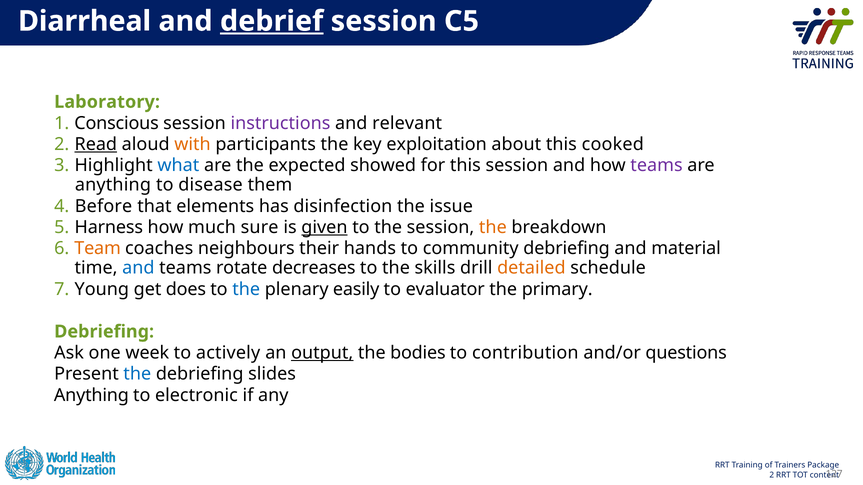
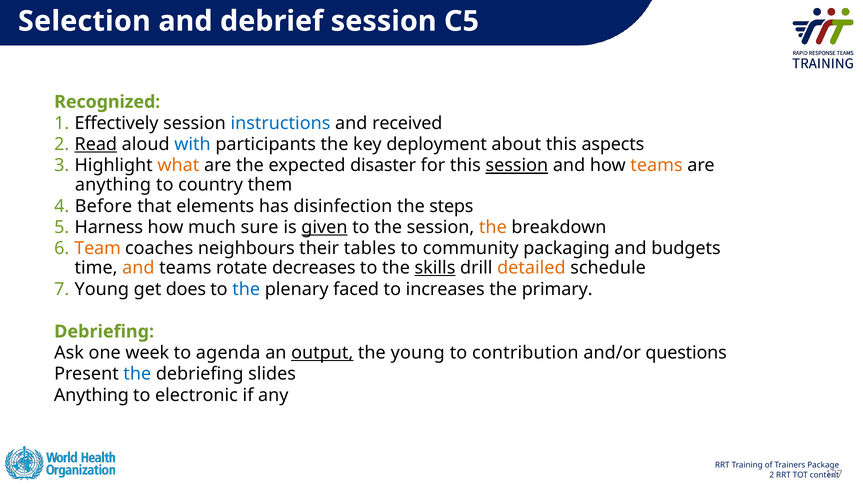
Diarrheal: Diarrheal -> Selection (84, 21)
debrief underline: present -> none (272, 21)
Laboratory: Laboratory -> Recognized (107, 102)
Conscious: Conscious -> Effectively (117, 123)
instructions colour: purple -> blue (280, 123)
relevant: relevant -> received (407, 123)
with colour: orange -> blue (193, 144)
exploitation: exploitation -> deployment (437, 144)
cooked: cooked -> aspects (613, 144)
what colour: blue -> orange (178, 166)
showed: showed -> disaster (383, 166)
session underline: none -> present (517, 166)
teams colour: purple -> orange (657, 166)
disease: disease -> country (211, 185)
issue: issue -> steps (451, 206)
hands: hands -> tables (370, 249)
community debriefing: debriefing -> packaging (567, 249)
material: material -> budgets (686, 249)
and colour: blue -> orange (138, 268)
skills underline: none -> present (435, 268)
easily: easily -> faced (356, 289)
evaluator: evaluator -> increases (445, 289)
actively: actively -> agenda (228, 353)
the bodies: bodies -> young (418, 353)
